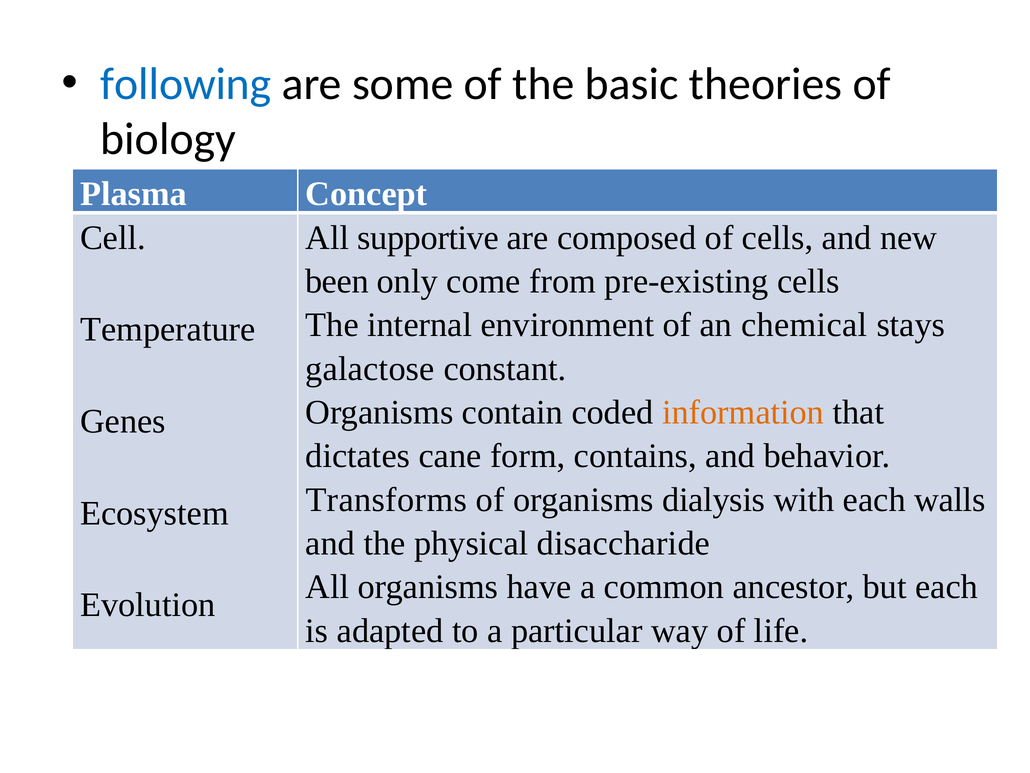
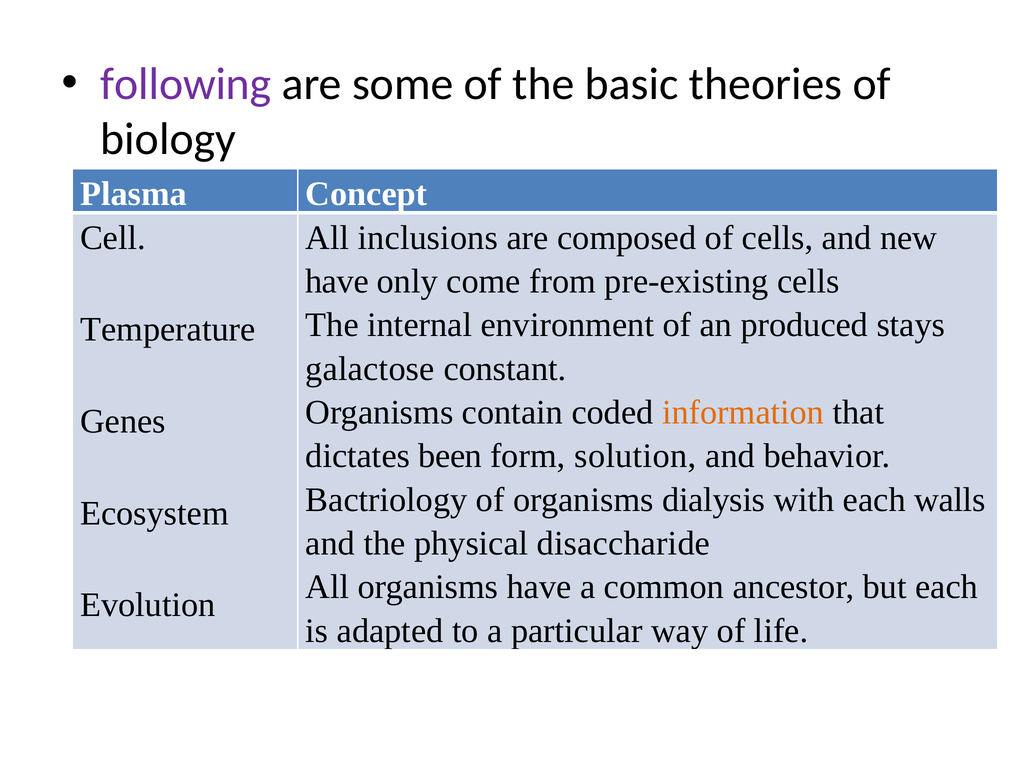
following colour: blue -> purple (186, 84)
supportive: supportive -> inclusions (428, 238)
been: been -> have (337, 281)
chemical: chemical -> produced (804, 325)
cane: cane -> been (450, 456)
contains: contains -> solution (635, 456)
Transforms: Transforms -> Bactriology (386, 499)
